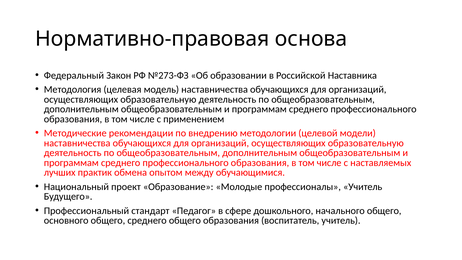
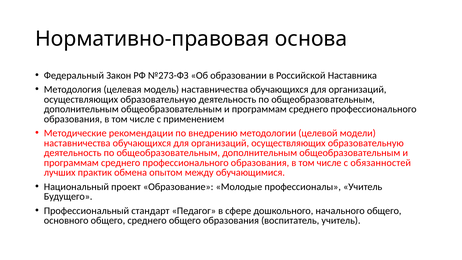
наставляемых: наставляемых -> обязанностей (381, 163)
